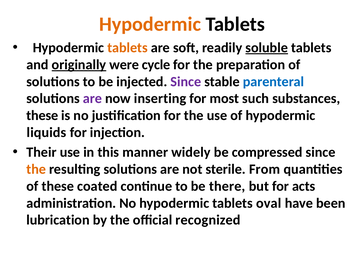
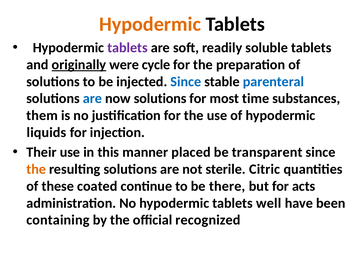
tablets colour: orange -> purple (128, 48)
soluble underline: present -> none (267, 48)
Since colour: purple -> blue (186, 82)
are colour: purple -> blue (92, 99)
now inserting: inserting -> solutions (160, 99)
such: such -> time (256, 99)
these: these -> them (42, 115)
widely: widely -> placed (191, 152)
compressed: compressed -> transparent (267, 152)
From: From -> Citric (265, 169)
oval: oval -> well (269, 203)
lubrication: lubrication -> containing (58, 220)
